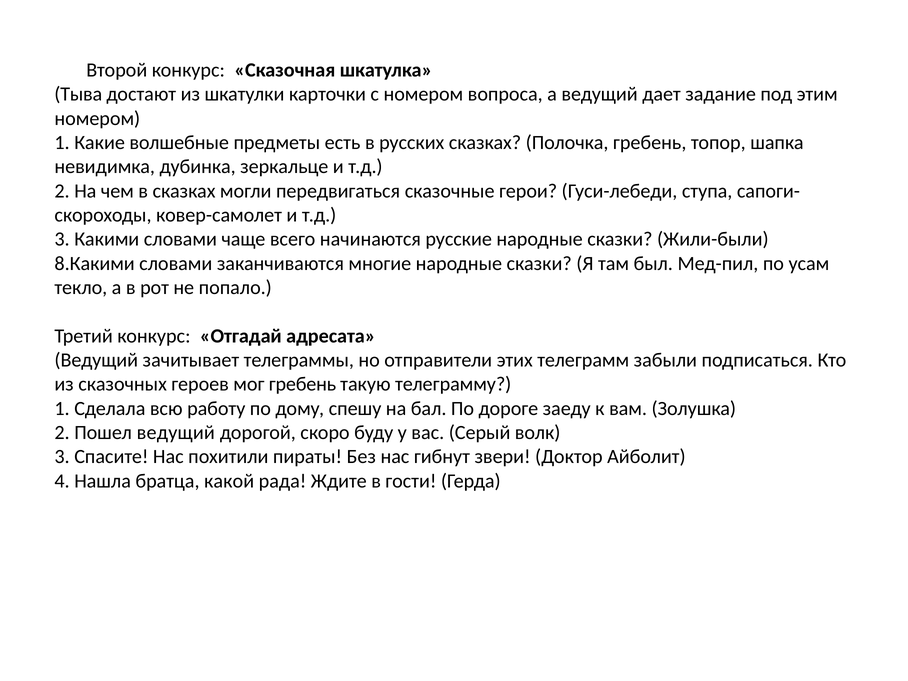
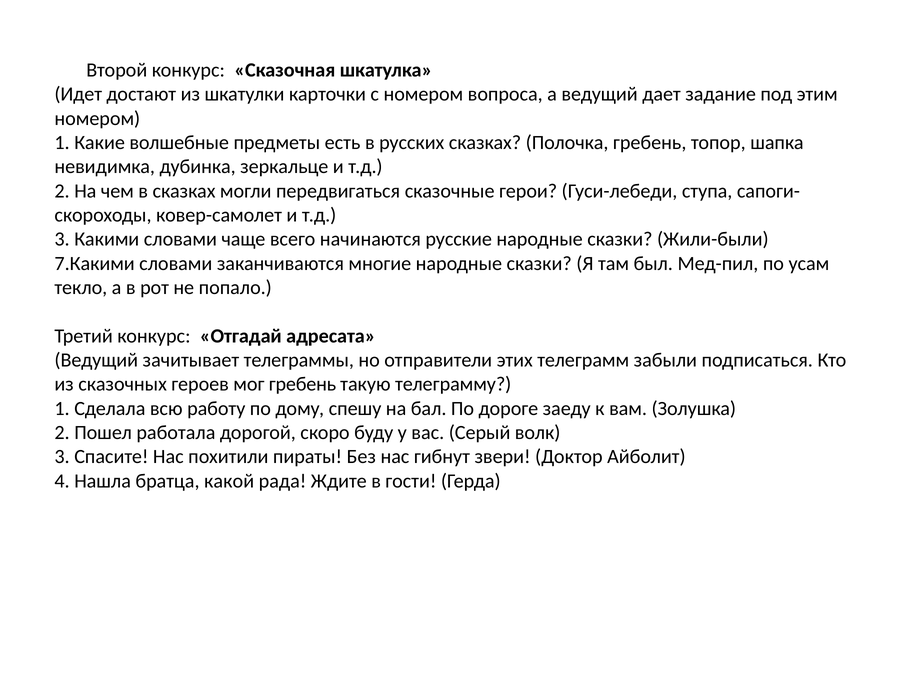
Тыва: Тыва -> Идет (78, 94)
8.Какими: 8.Какими -> 7.Какими (95, 263)
Пошел ведущий: ведущий -> работала (176, 433)
